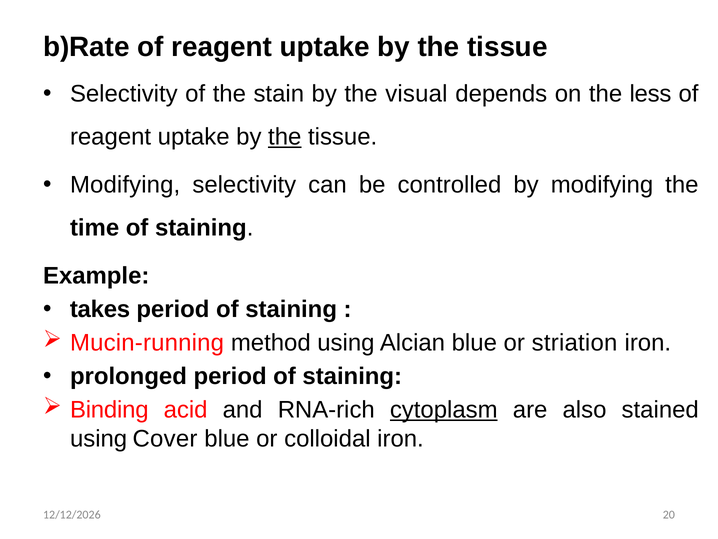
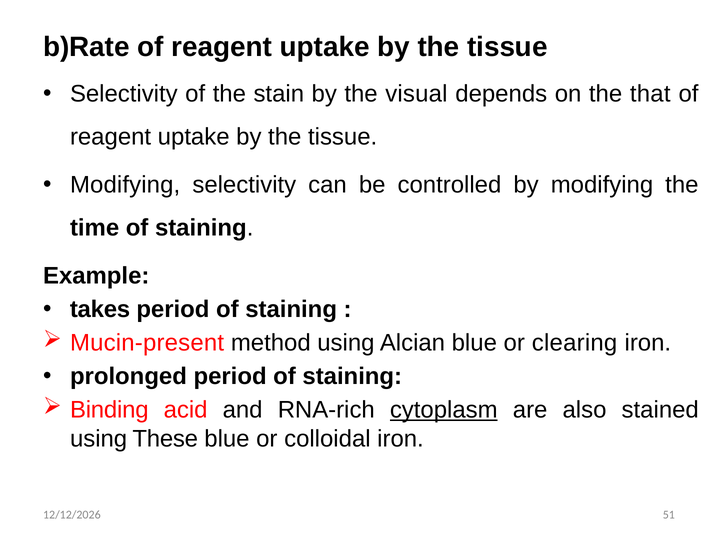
less: less -> that (650, 94)
the underline: present -> none (285, 137)
Mucin-running: Mucin-running -> Mucin-present (147, 343)
striation: striation -> clearing (575, 343)
Cover: Cover -> These (165, 438)
20: 20 -> 51 (669, 514)
